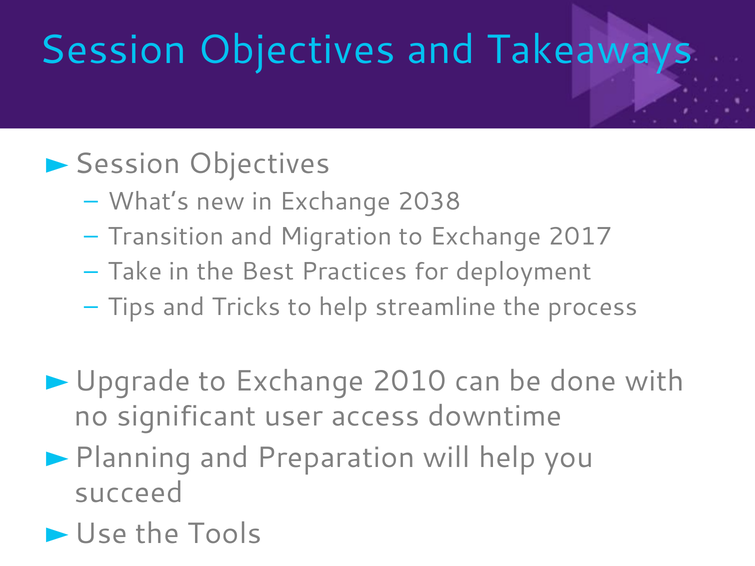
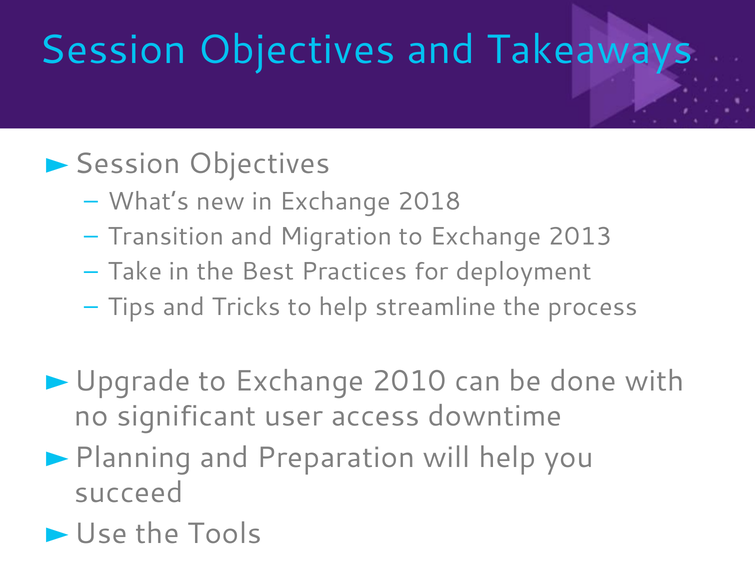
2038: 2038 -> 2018 (429, 201)
2017: 2017 -> 2013 (580, 237)
